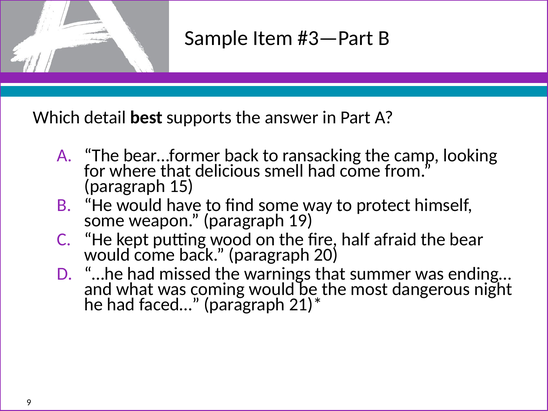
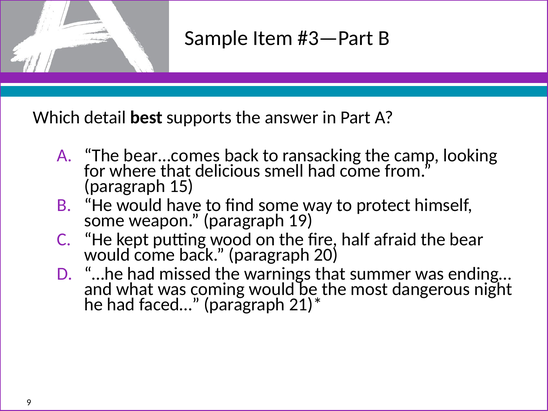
bear…former: bear…former -> bear…comes (172, 156)
